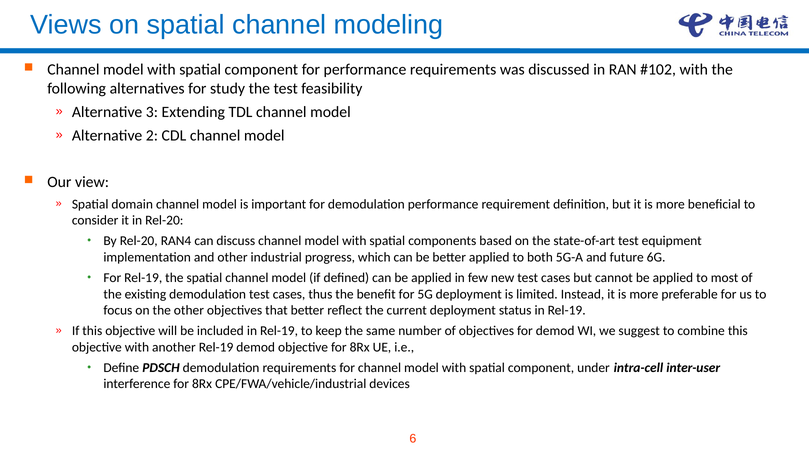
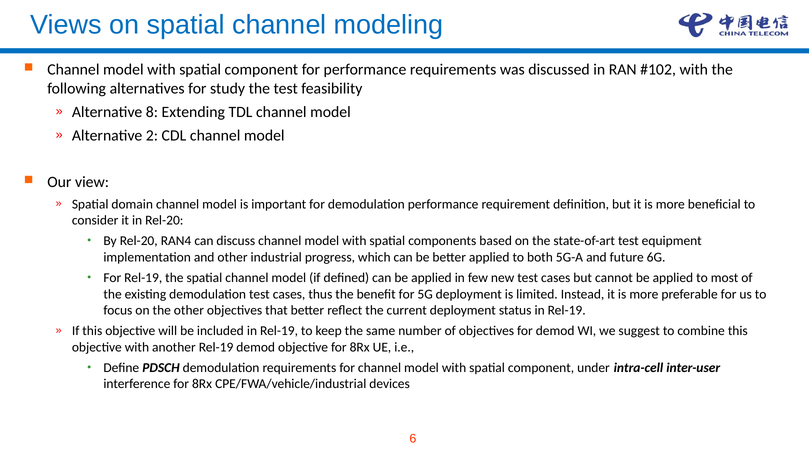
3: 3 -> 8 (152, 112)
